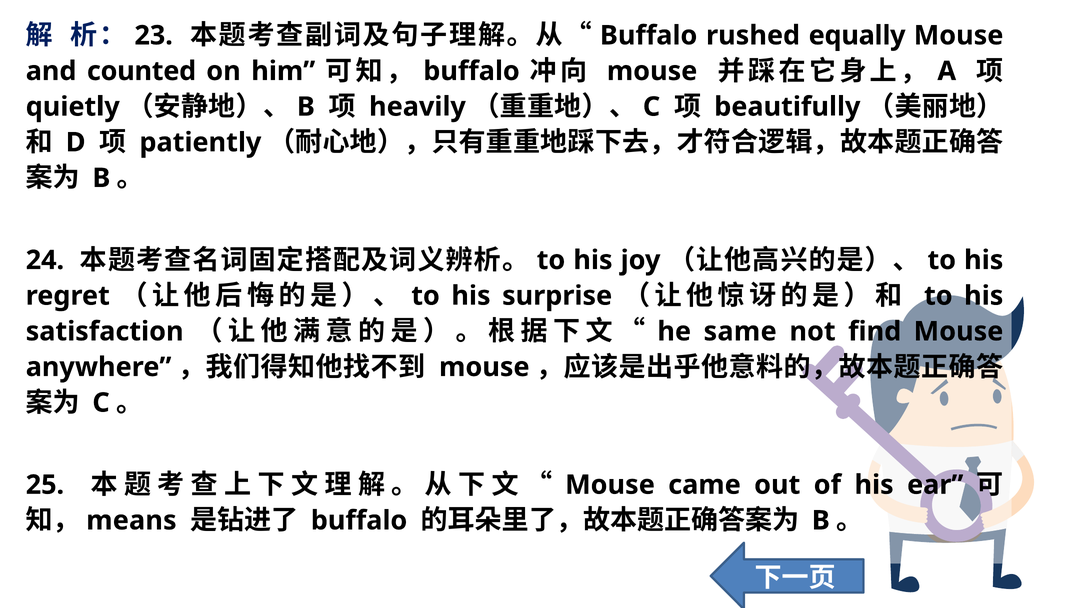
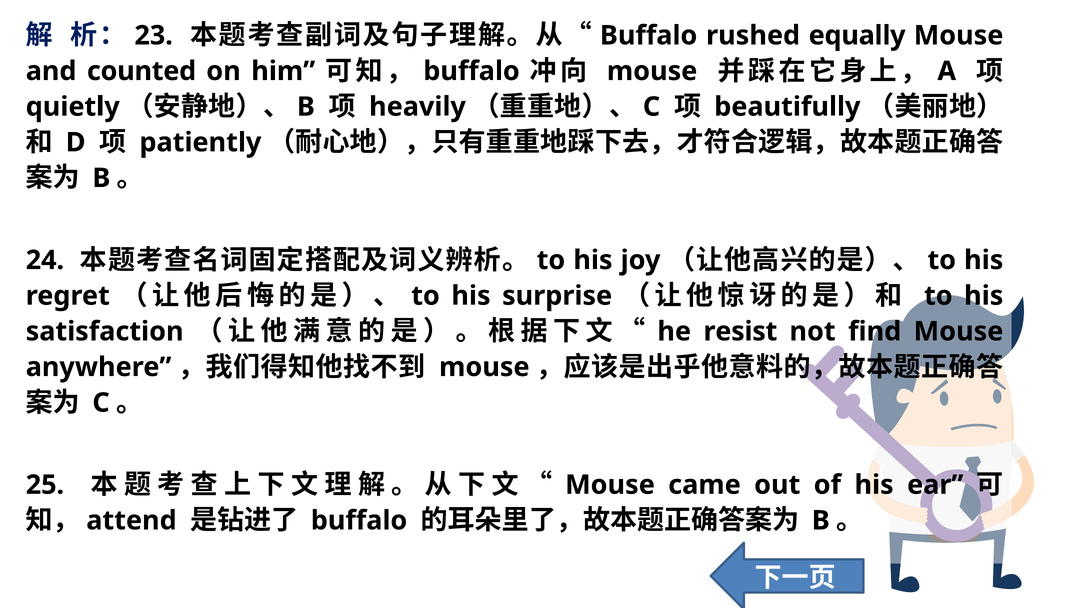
same: same -> resist (740, 331)
means: means -> attend (131, 521)
